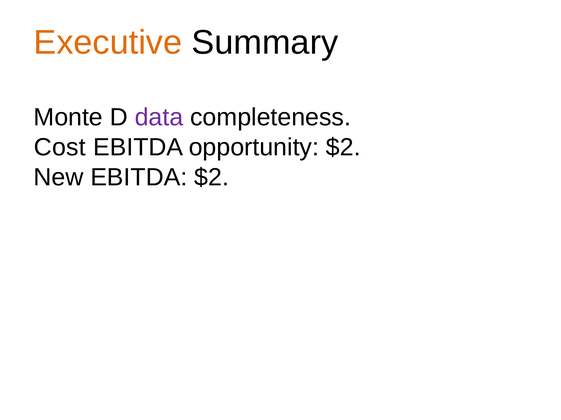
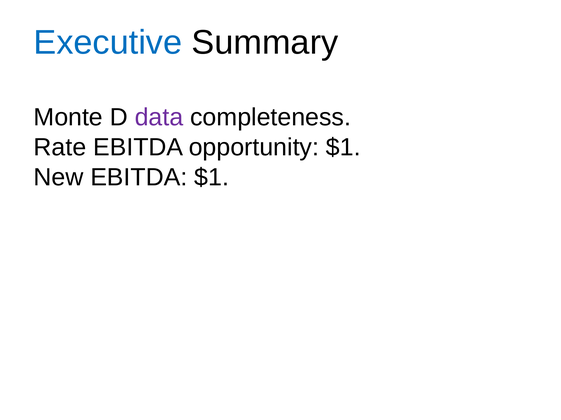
Executive colour: orange -> blue (108, 43)
Cost: Cost -> Rate (60, 148)
opportunity $2: $2 -> $1 (343, 148)
EBITDA $2: $2 -> $1 (212, 177)
